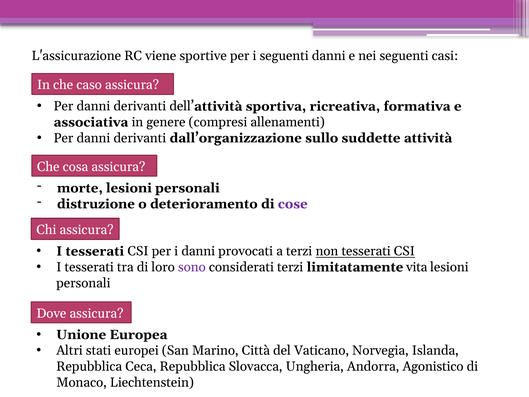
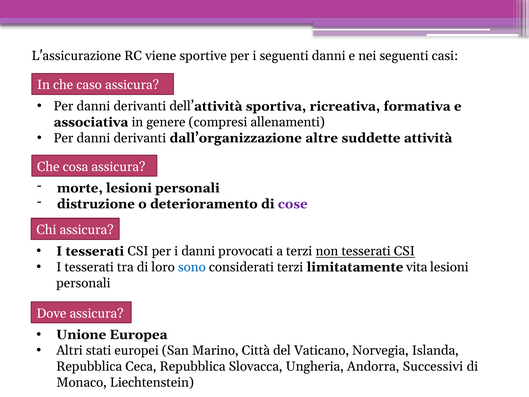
sullo: sullo -> altre (322, 138)
sono colour: purple -> blue (192, 267)
Agonistico: Agonistico -> Successivi (433, 366)
